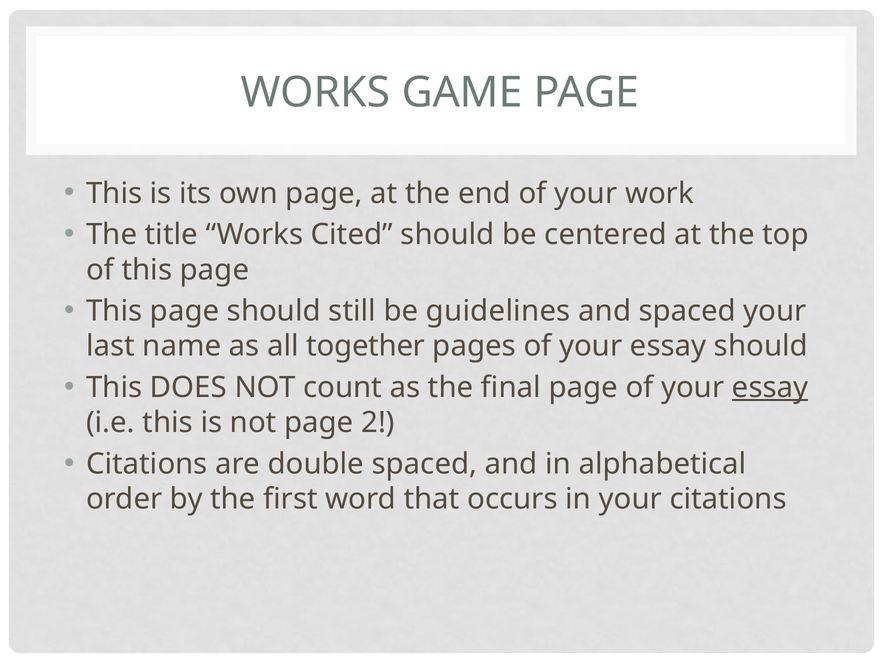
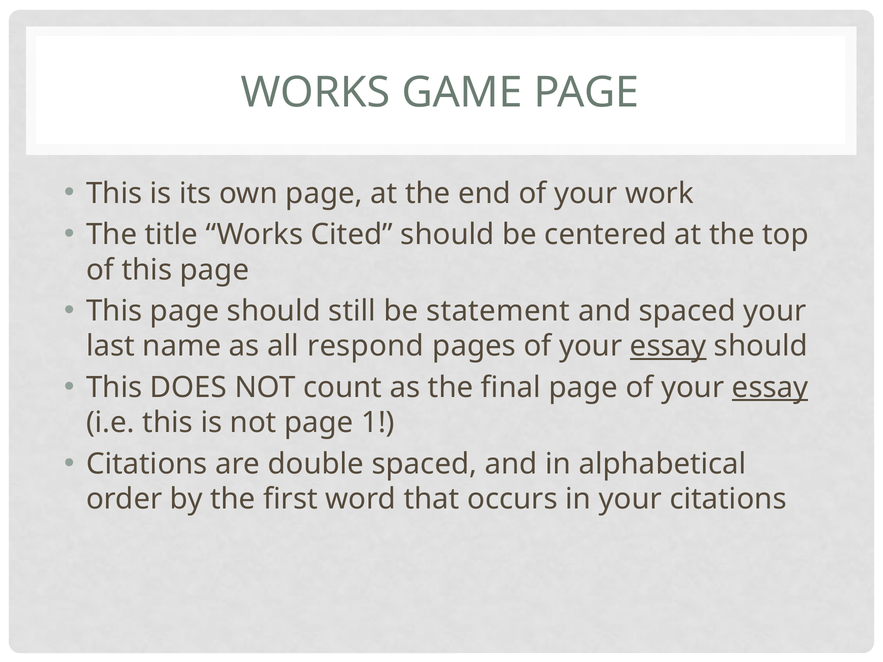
guidelines: guidelines -> statement (498, 311)
together: together -> respond (366, 346)
essay underline: none -> present (668, 346)
2: 2 -> 1 (378, 423)
